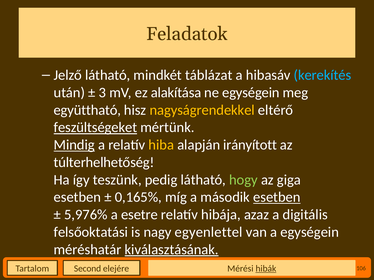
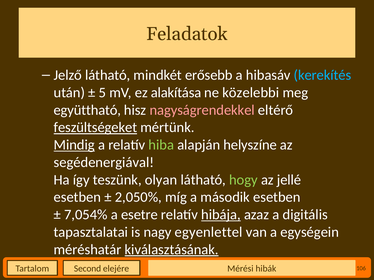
táblázat: táblázat -> erősebb (209, 75)
3: 3 -> 5 (102, 93)
ne egységein: egységein -> közelebbi (251, 93)
nagyságrendekkel colour: yellow -> pink (202, 110)
hiba colour: yellow -> light green (161, 145)
irányított: irányított -> helyszíne (250, 145)
túlterhelhetőség: túlterhelhetőség -> segédenergiával (104, 163)
pedig: pedig -> olyan (161, 180)
giga: giga -> jellé (289, 180)
0,165%: 0,165% -> 2,050% (138, 198)
esetben underline: present -> none (277, 198)
5,976%: 5,976% -> 7,054% (86, 215)
hibája underline: none -> present (221, 215)
felsőoktatási: felsőoktatási -> tapasztalatai (91, 232)
hibák underline: present -> none (266, 269)
